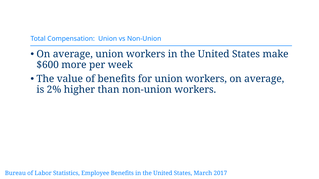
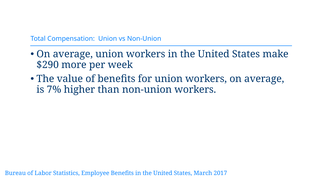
$600: $600 -> $290 (48, 65)
2%: 2% -> 7% (54, 90)
